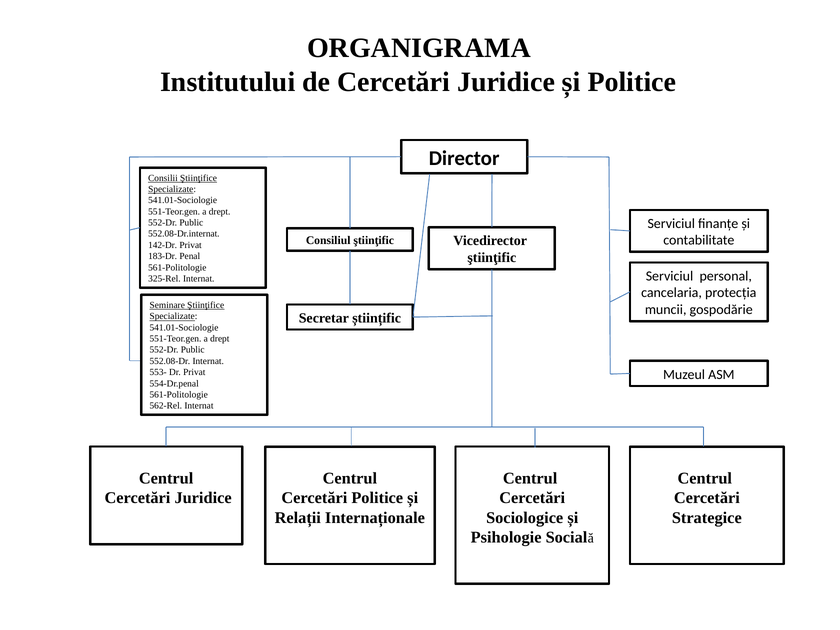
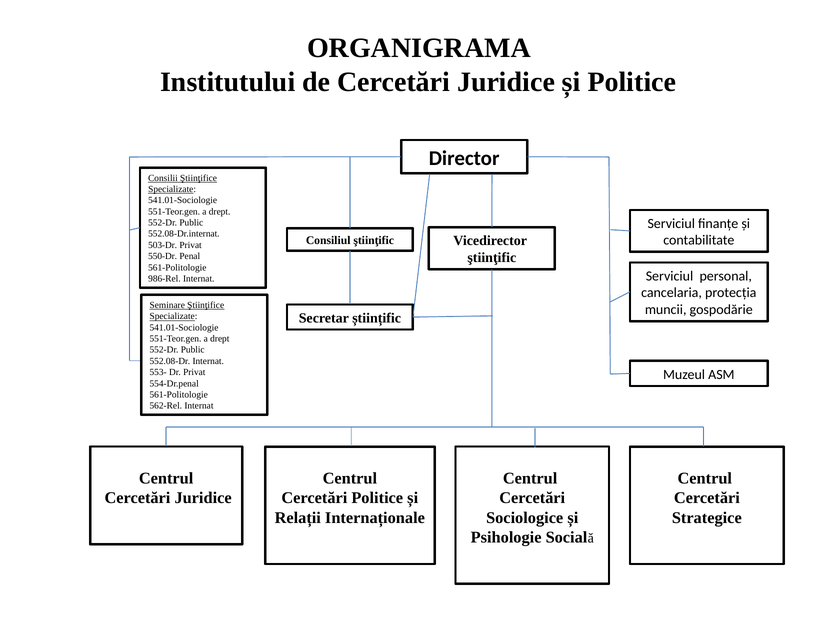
142-Dr: 142-Dr -> 503-Dr (163, 245)
183-Dr: 183-Dr -> 550-Dr (163, 256)
325-Rel: 325-Rel -> 986-Rel (164, 279)
